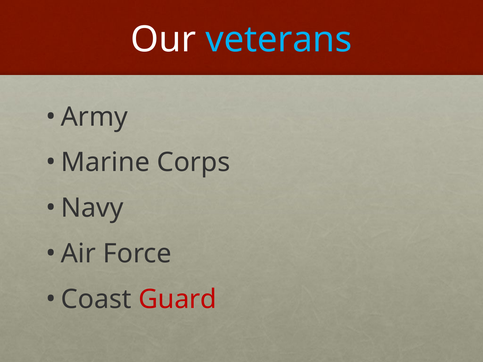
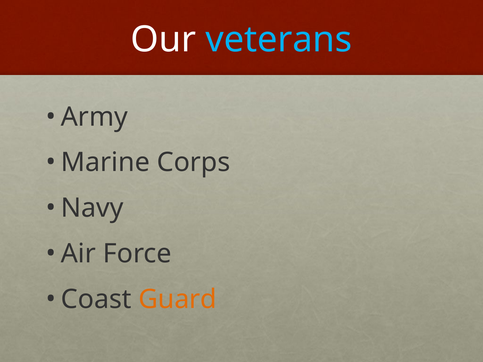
Guard colour: red -> orange (178, 299)
